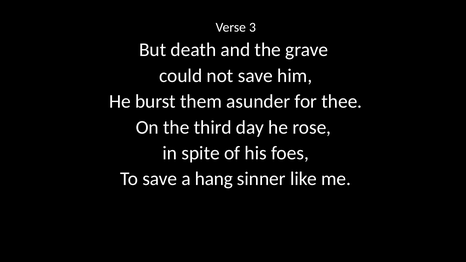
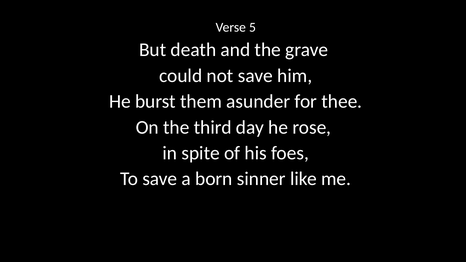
3: 3 -> 5 (252, 27)
hang: hang -> born (214, 179)
